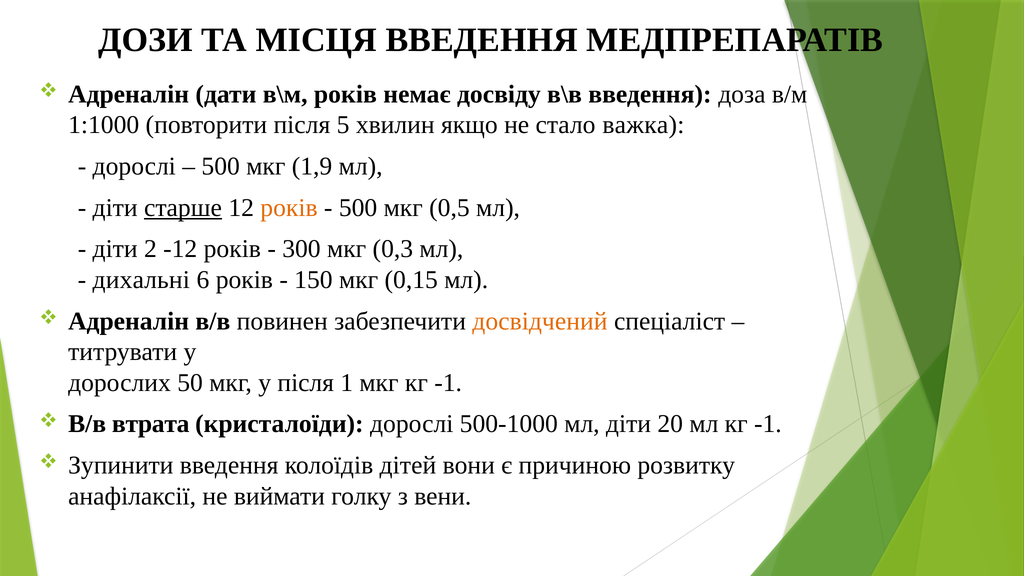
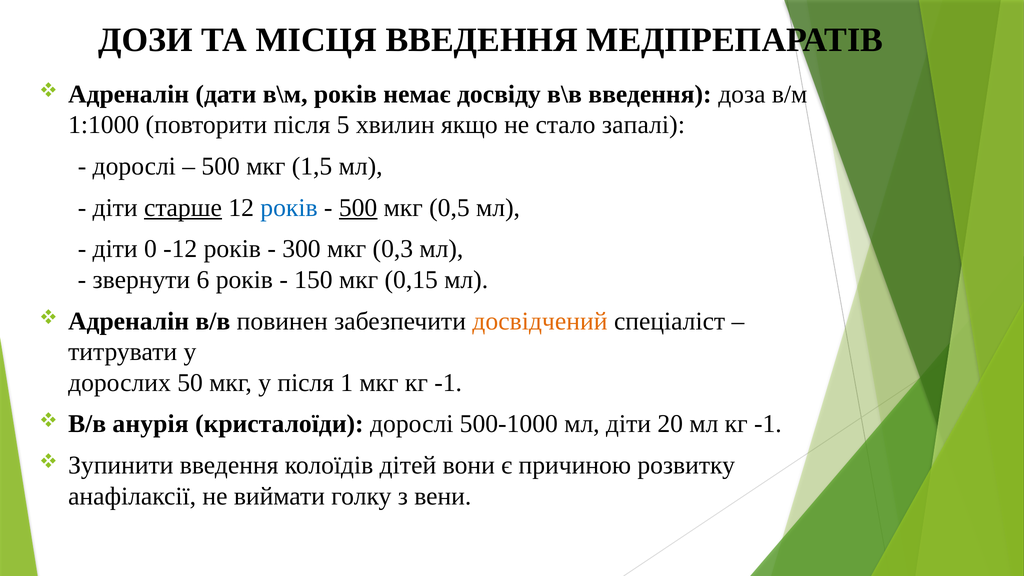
важка: важка -> запалі (643, 125)
1,9: 1,9 -> 1,5 (312, 166)
років colour: orange -> blue (289, 208)
500 underline: none -> present (358, 208)
2: 2 -> 0 (150, 249)
дихальні: дихальні -> звернути (141, 280)
втрата: втрата -> анурія (151, 424)
